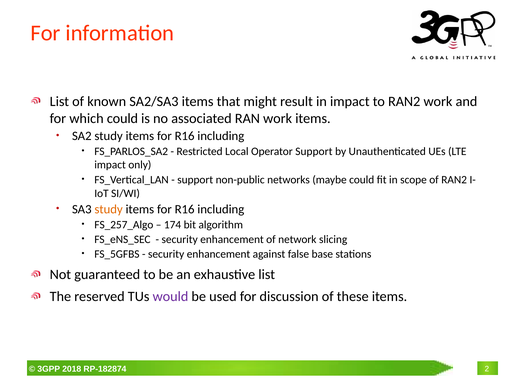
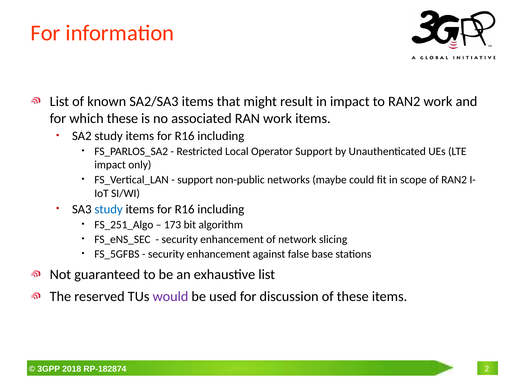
which could: could -> these (122, 118)
study colour: orange -> blue (109, 209)
FS_257_Algo: FS_257_Algo -> FS_251_Algo (124, 224)
174: 174 -> 173 (173, 224)
